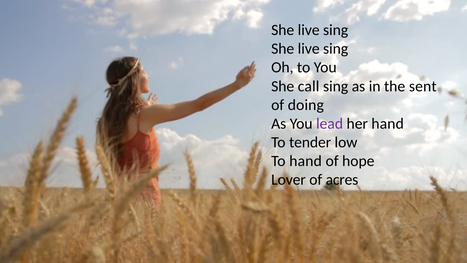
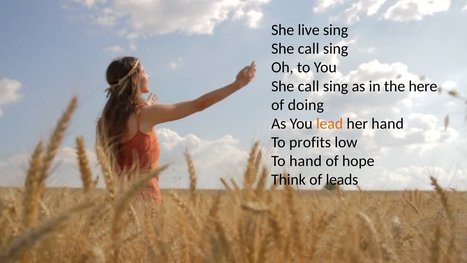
live: live -> call (309, 49)
sent: sent -> here (423, 86)
lead colour: purple -> orange (330, 123)
tender: tender -> profits (310, 142)
Lover: Lover -> Think (288, 179)
acres: acres -> leads (342, 179)
